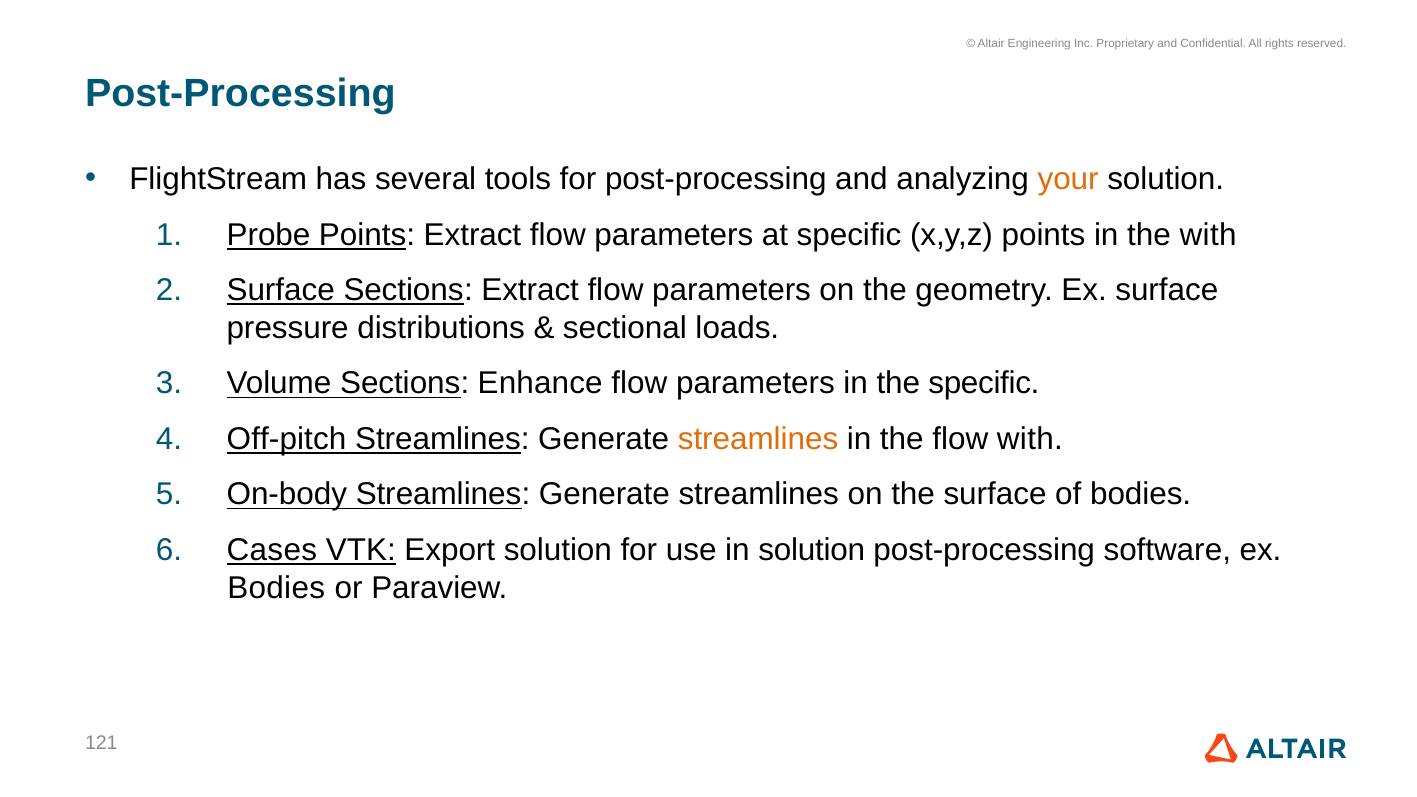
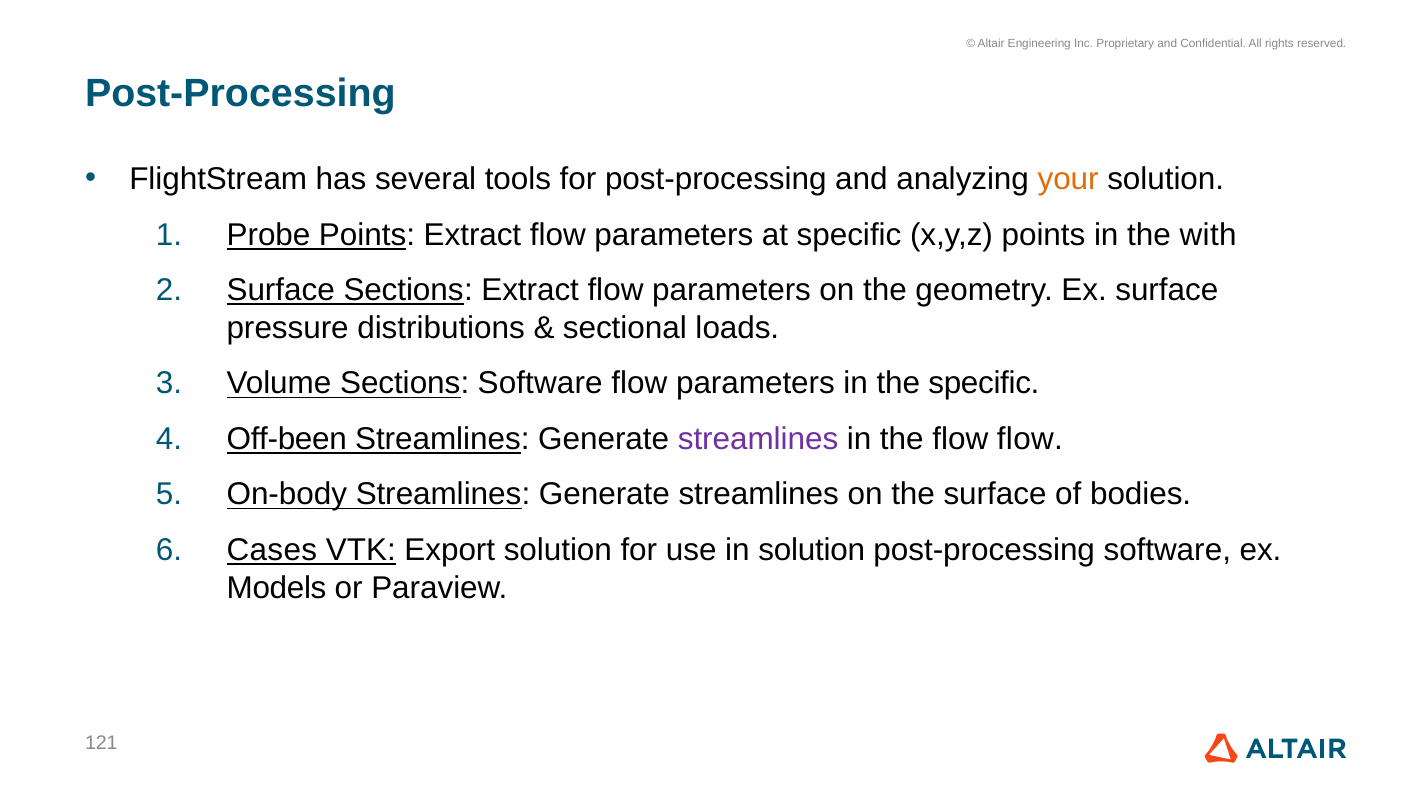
Sections Enhance: Enhance -> Software (540, 384)
Off-pitch: Off-pitch -> Off-been (287, 439)
streamlines colour: orange -> purple (758, 439)
flow with: with -> flow (1030, 439)
Bodies: Bodies -> Models (277, 588)
